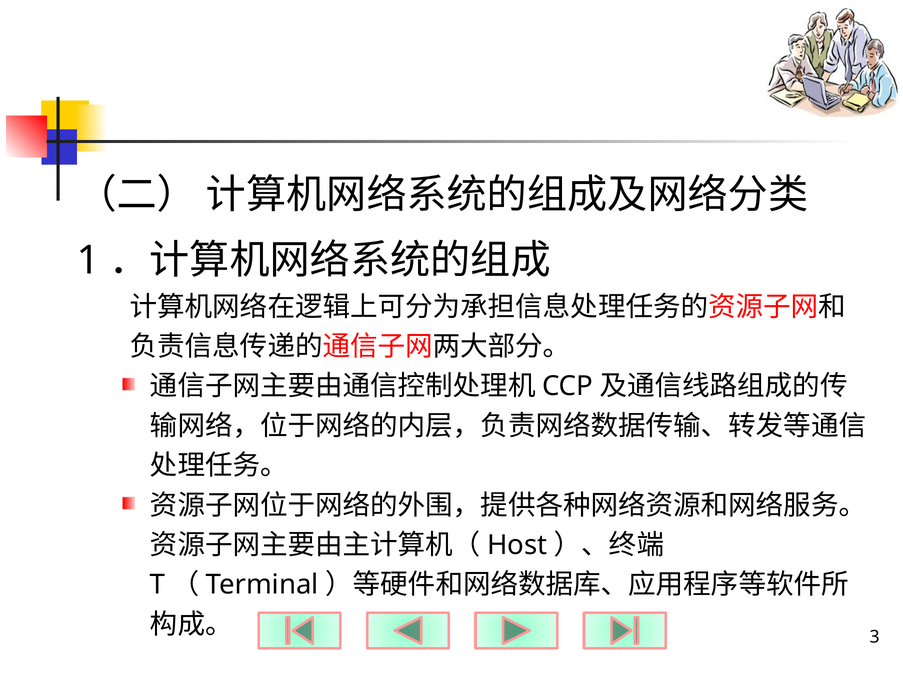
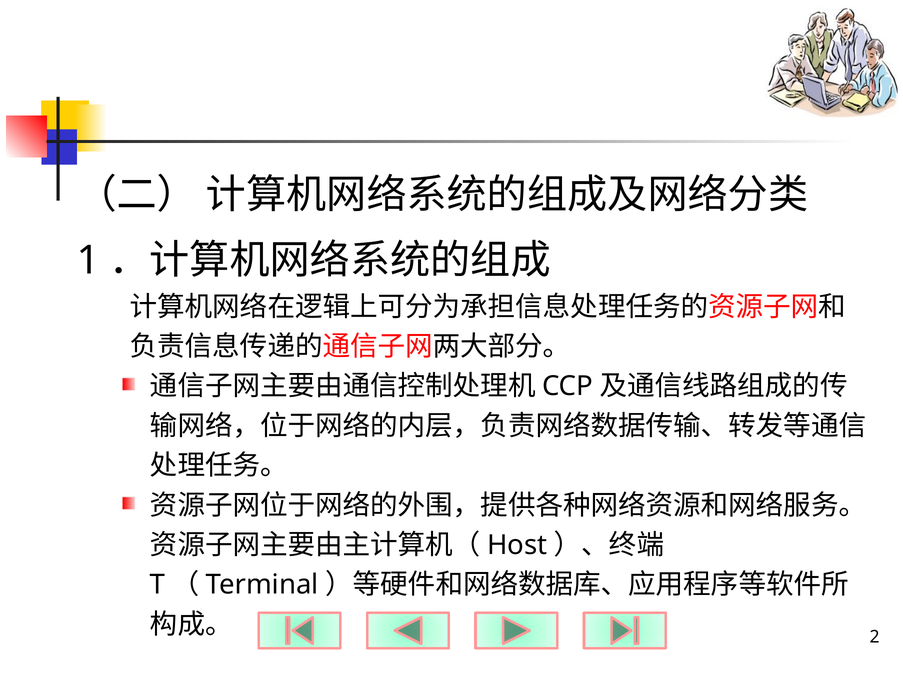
3: 3 -> 2 (875, 637)
